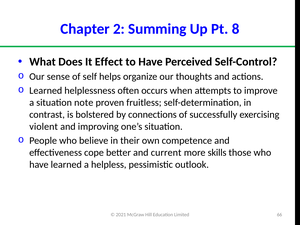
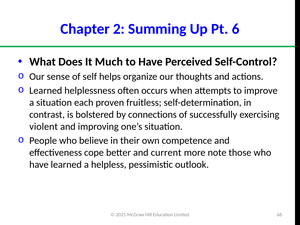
8: 8 -> 6 (236, 29)
Effect: Effect -> Much (109, 62)
note: note -> each (84, 103)
skills: skills -> note (217, 153)
